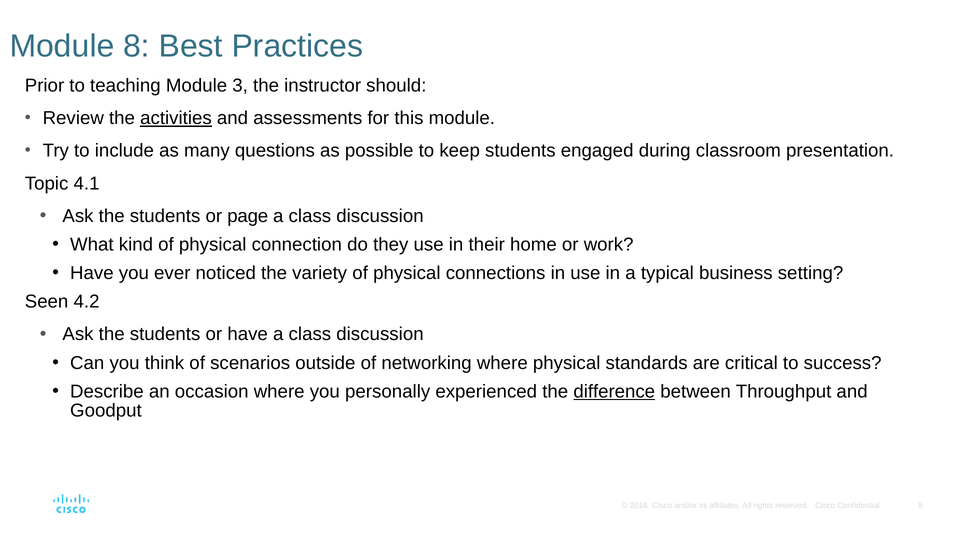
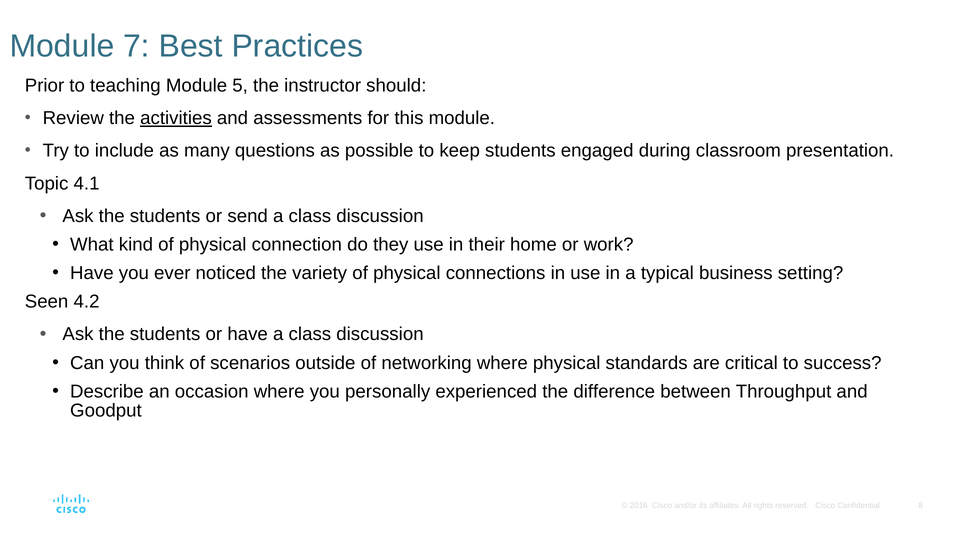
Module 8: 8 -> 7 (137, 46)
3: 3 -> 5 (240, 86)
page: page -> send (248, 216)
difference underline: present -> none (614, 392)
